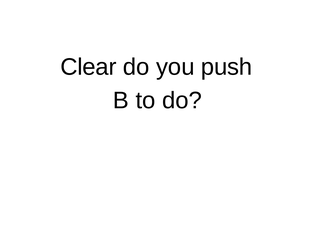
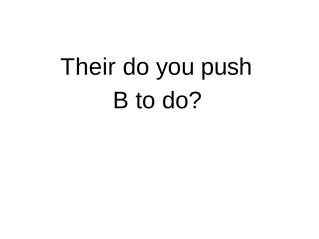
Clear: Clear -> Their (88, 67)
